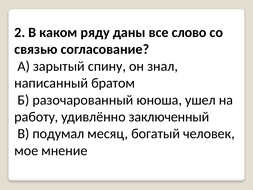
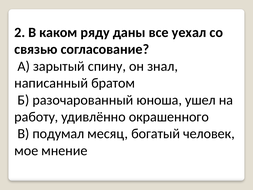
слово: слово -> уехал (189, 32)
заключенный: заключенный -> окрашенного (169, 117)
